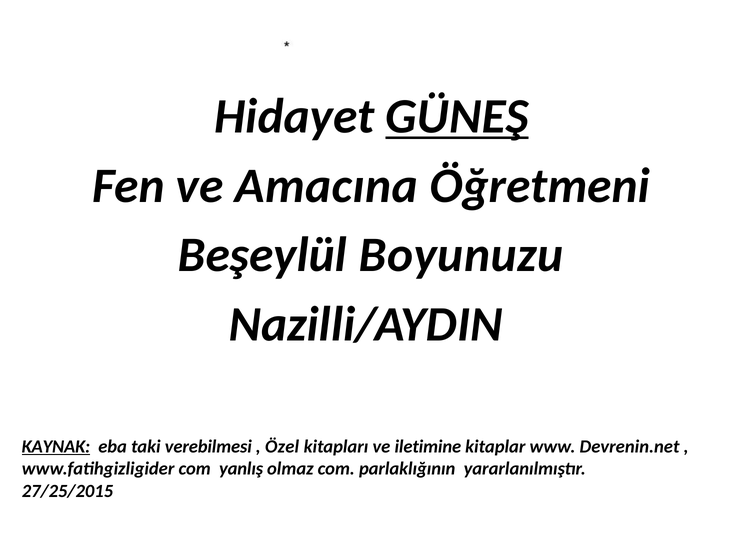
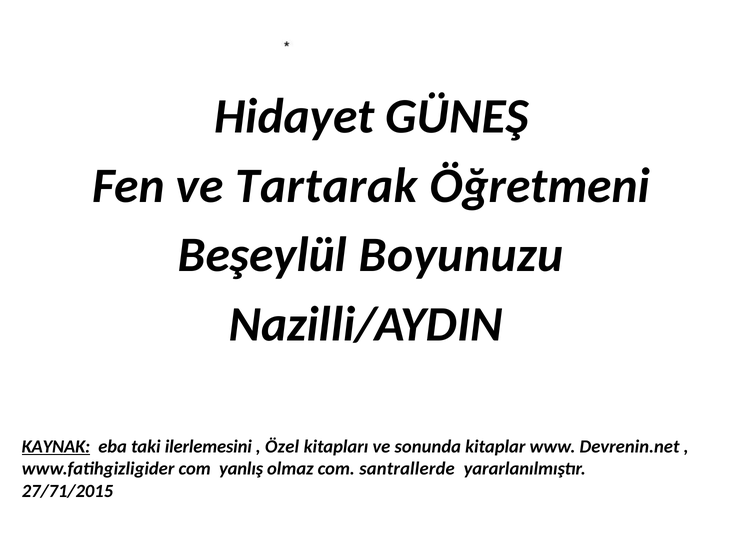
GÜNEŞ underline: present -> none (457, 117)
Amacına: Amacına -> Tartarak (326, 186)
verebilmesi: verebilmesi -> ilerlemesini (208, 447)
iletimine: iletimine -> sonunda (428, 447)
parlaklığının: parlaklığının -> santrallerde (407, 469)
27/25/2015: 27/25/2015 -> 27/71/2015 (68, 491)
